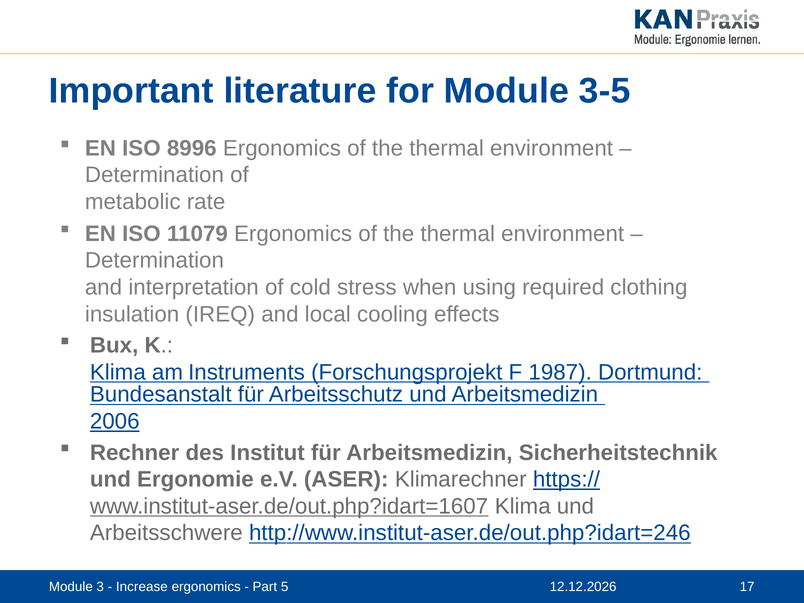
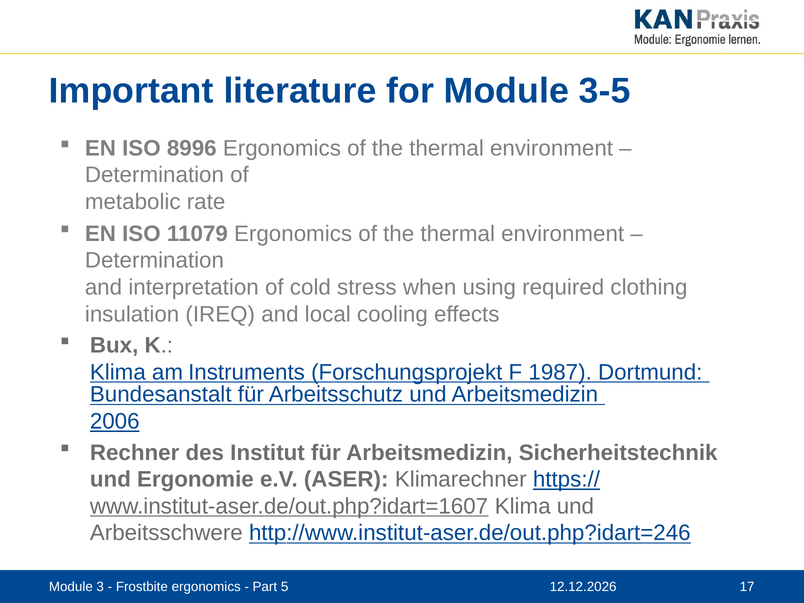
Increase: Increase -> Frostbite (142, 587)
